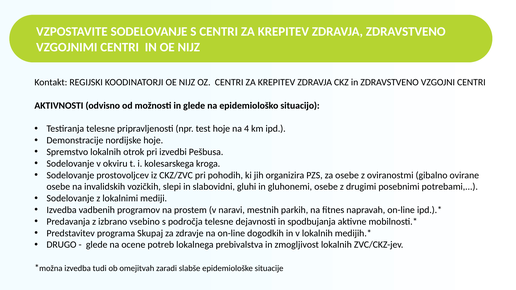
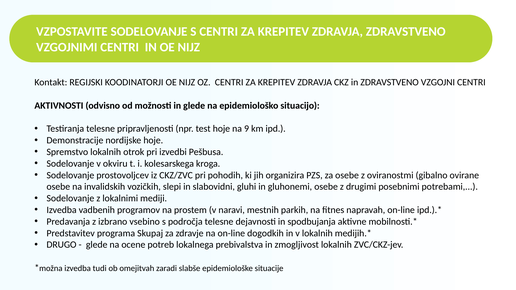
4: 4 -> 9 (247, 129)
